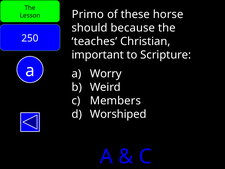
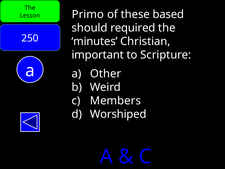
horse: horse -> based (168, 14)
because: because -> required (133, 28)
teaches: teaches -> minutes (95, 41)
Worry: Worry -> Other (106, 74)
